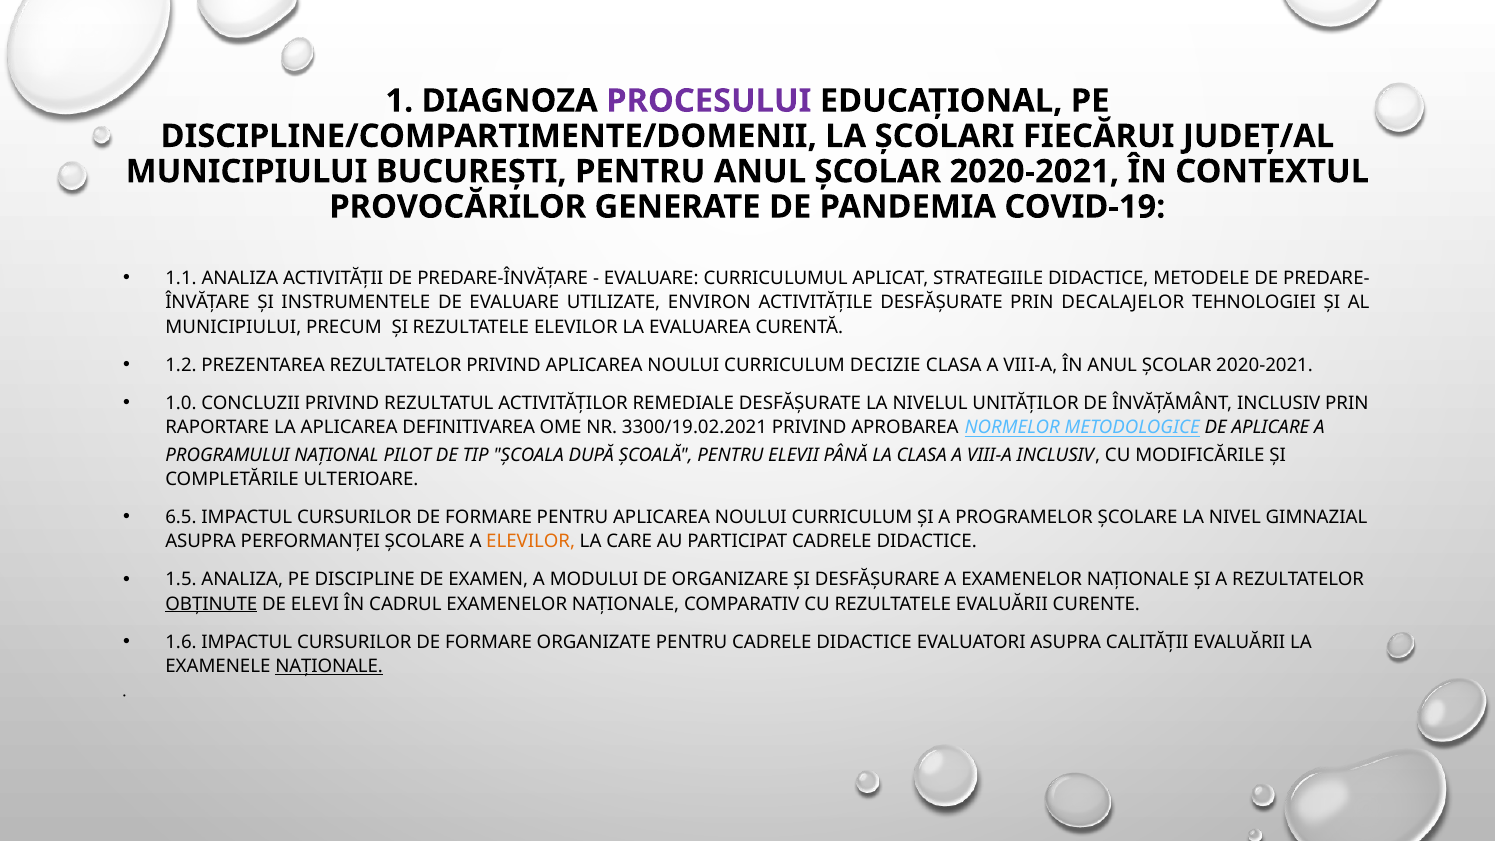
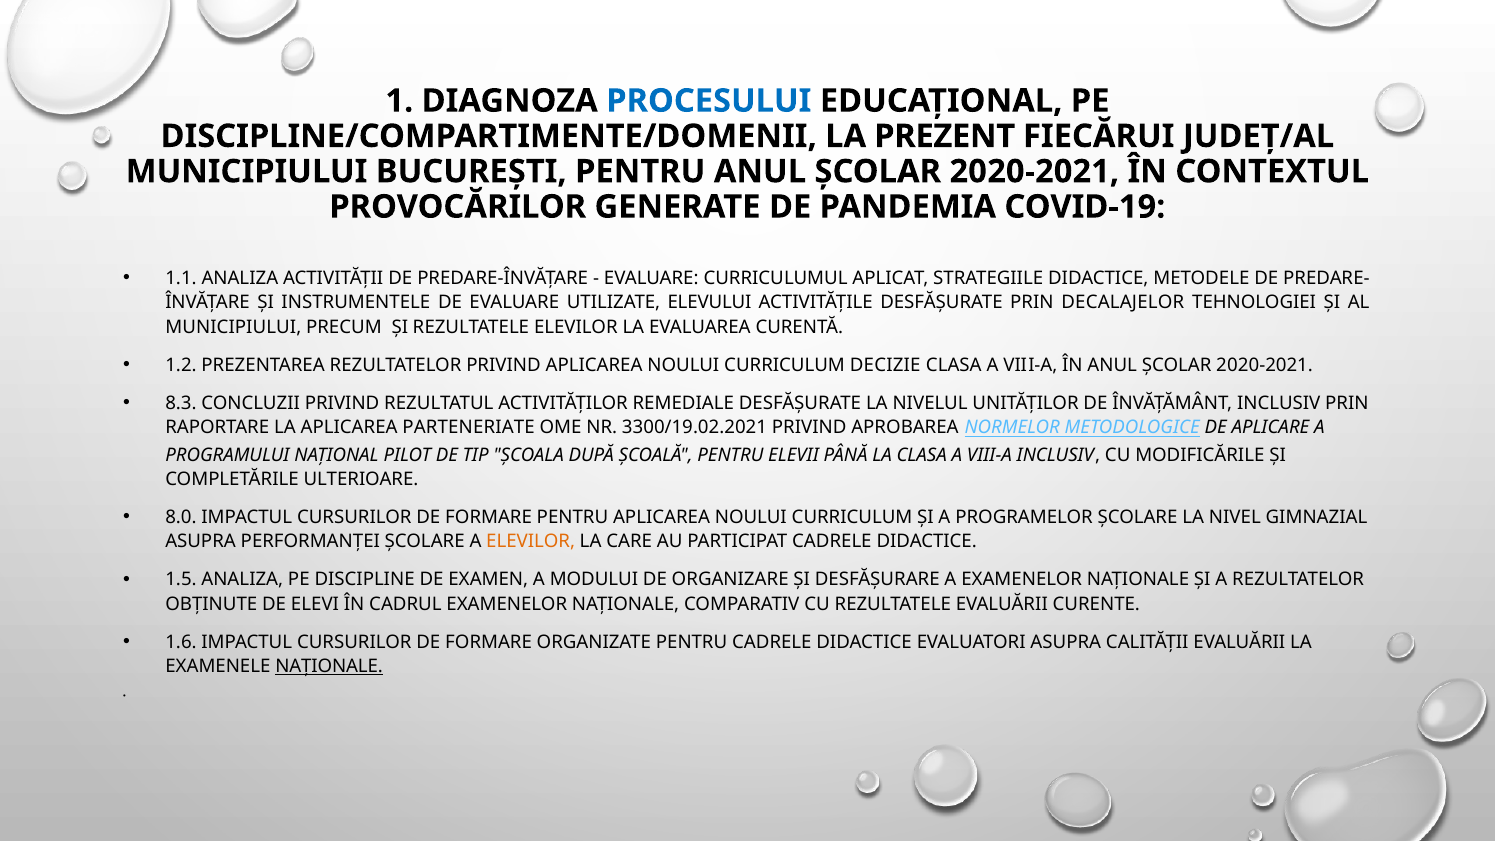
PROCESULUI colour: purple -> blue (709, 101)
ȘCOLARI: ȘCOLARI -> PREZENT (945, 136)
ENVIRON: ENVIRON -> ELEVULUI (709, 303)
1.0: 1.0 -> 8.3 (181, 403)
DEFINITIVAREA: DEFINITIVAREA -> PARTENERIATE (469, 428)
6.5: 6.5 -> 8.0 (181, 517)
OBȚINUTE underline: present -> none (211, 604)
